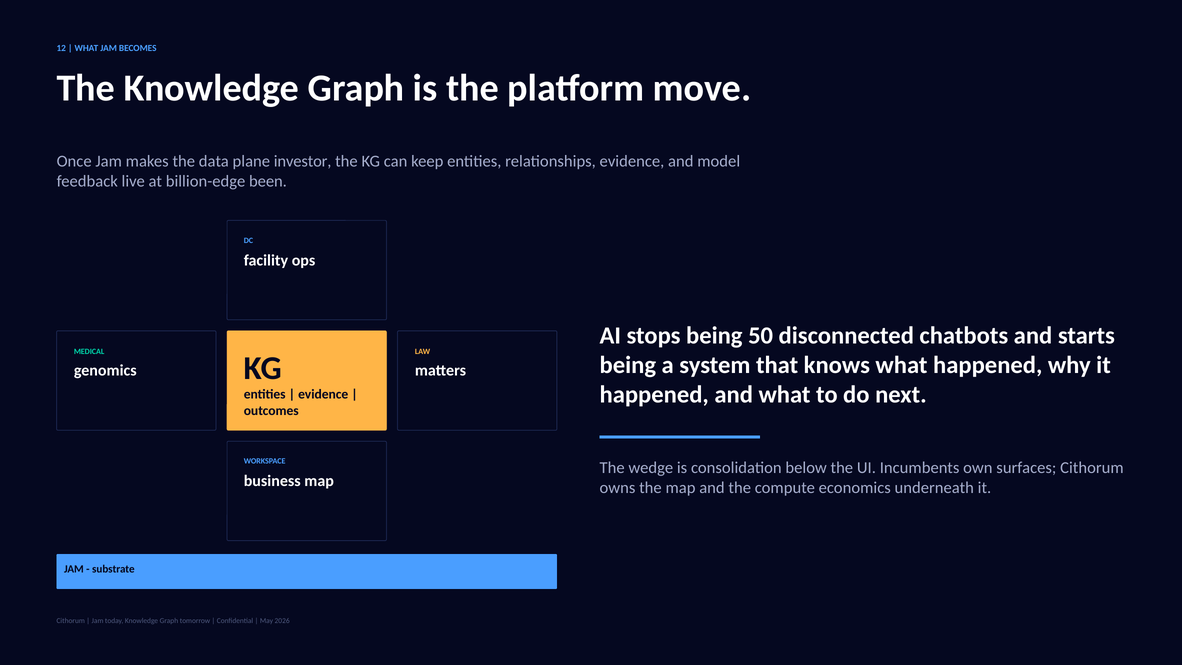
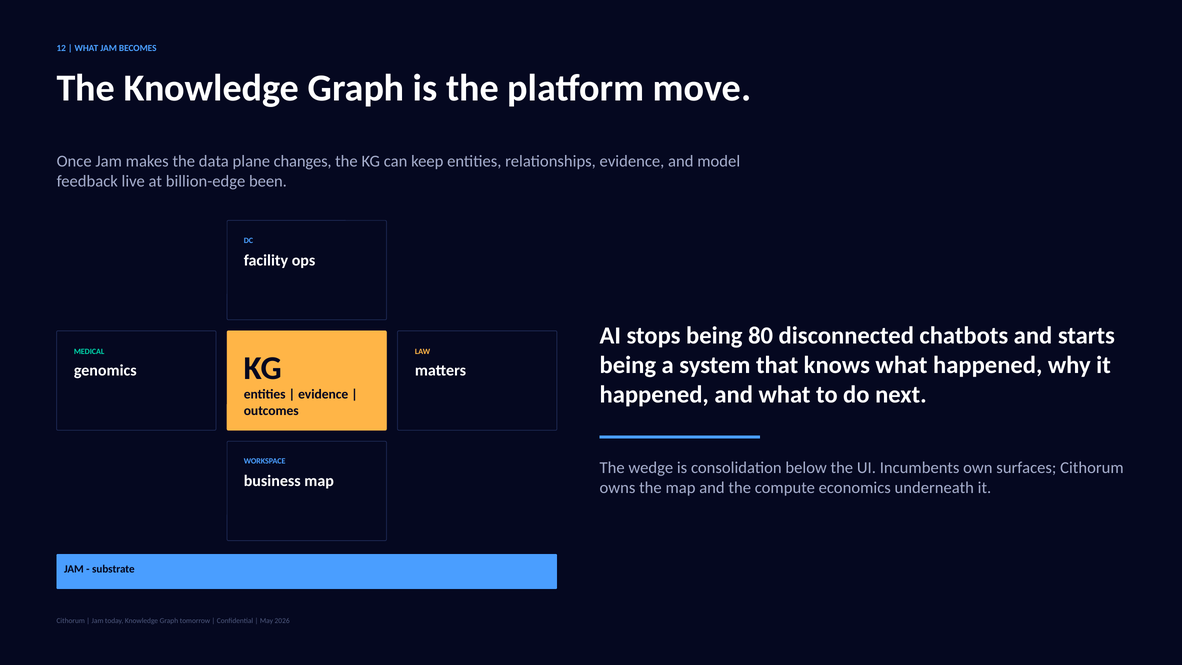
investor: investor -> changes (303, 161)
50: 50 -> 80 (761, 335)
